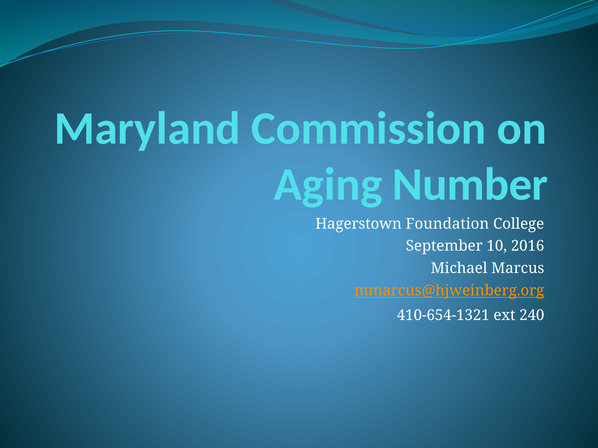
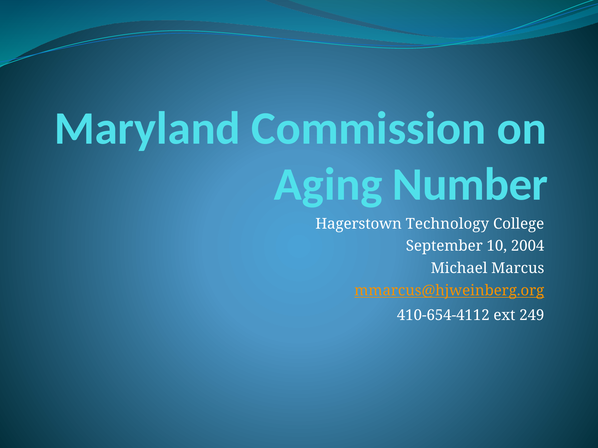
Foundation: Foundation -> Technology (447, 224)
2016: 2016 -> 2004 (528, 246)
410-654-1321: 410-654-1321 -> 410-654-4112 (443, 315)
240: 240 -> 249 (532, 315)
